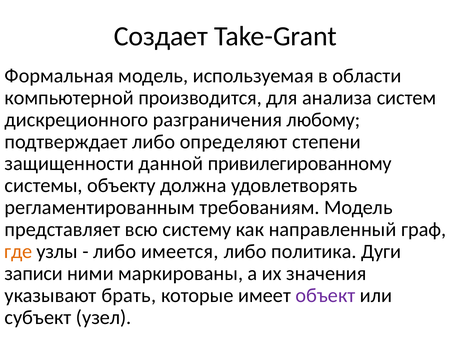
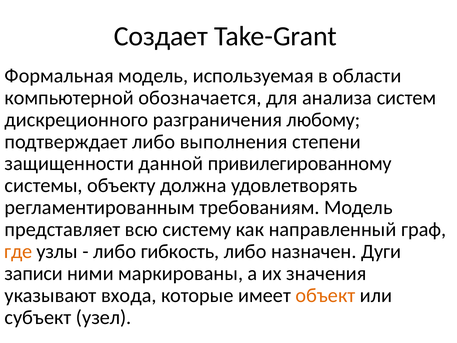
производится: производится -> обозначается (200, 98)
определяют: определяют -> выполнения (234, 142)
имеется: имеется -> гибкость (180, 251)
политика: политика -> назначен (314, 251)
брать: брать -> входа (129, 295)
объект colour: purple -> orange (325, 295)
